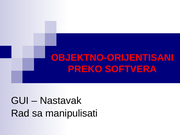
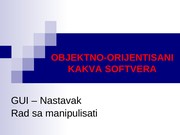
PREKO: PREKO -> KAKVA (85, 69)
